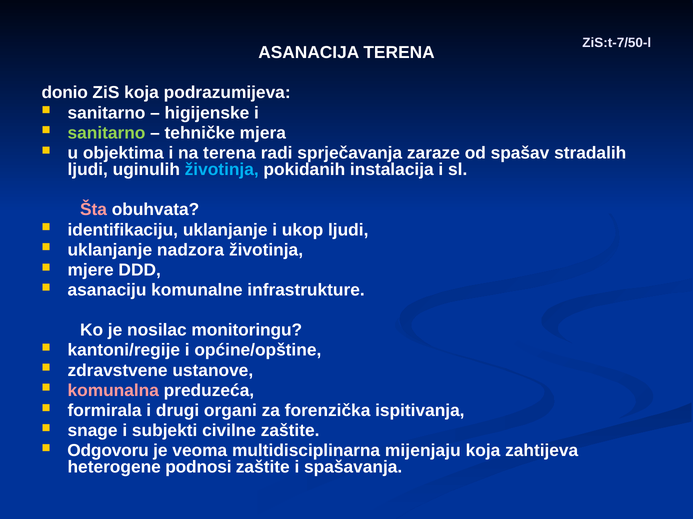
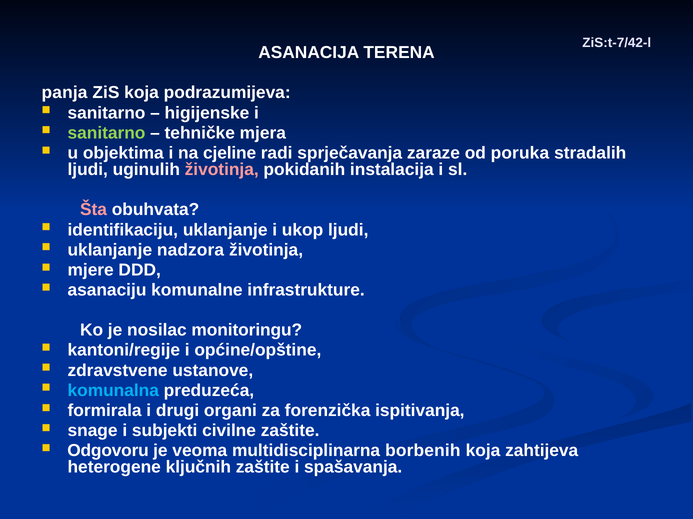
ZiS:t-7/50-l: ZiS:t-7/50-l -> ZiS:t-7/42-l (617, 43)
donio: donio -> panja (65, 93)
na terena: terena -> cjeline (230, 153)
spašav: spašav -> poruka (520, 153)
životinja colour: light blue -> pink (222, 170)
komunalna colour: pink -> light blue (113, 391)
mijenjaju: mijenjaju -> borbenih (423, 451)
podnosi: podnosi -> ključnih (198, 468)
